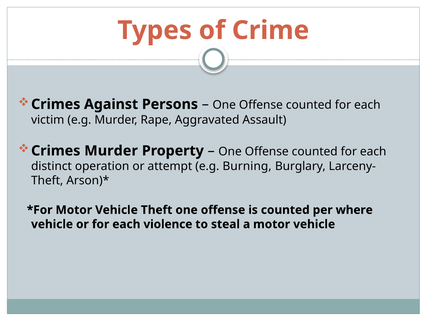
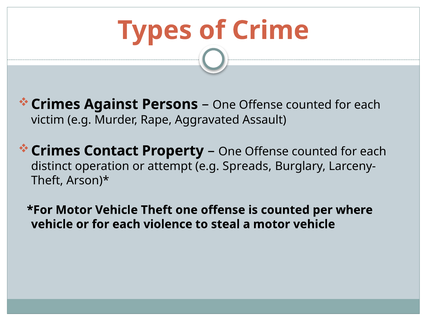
Crimes Murder: Murder -> Contact (111, 150)
Burning: Burning -> Spreads (247, 166)
